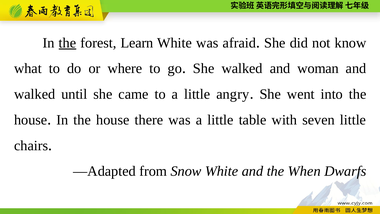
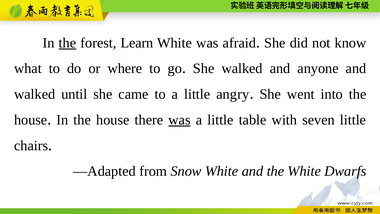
woman: woman -> anyone (318, 68)
was underline: none -> present (179, 120)
the When: When -> White (304, 171)
